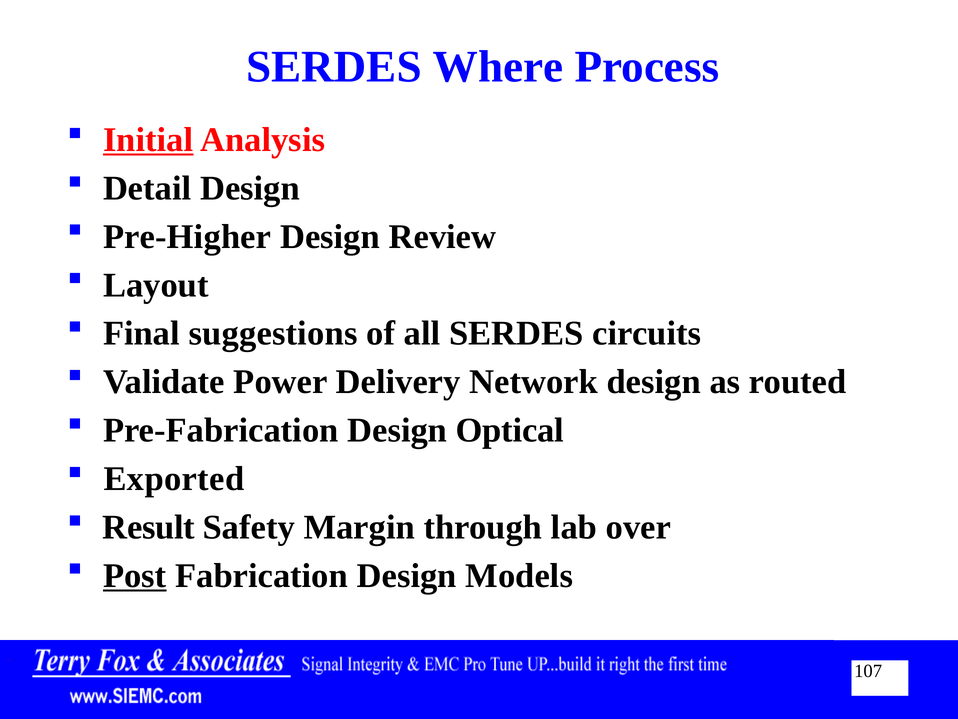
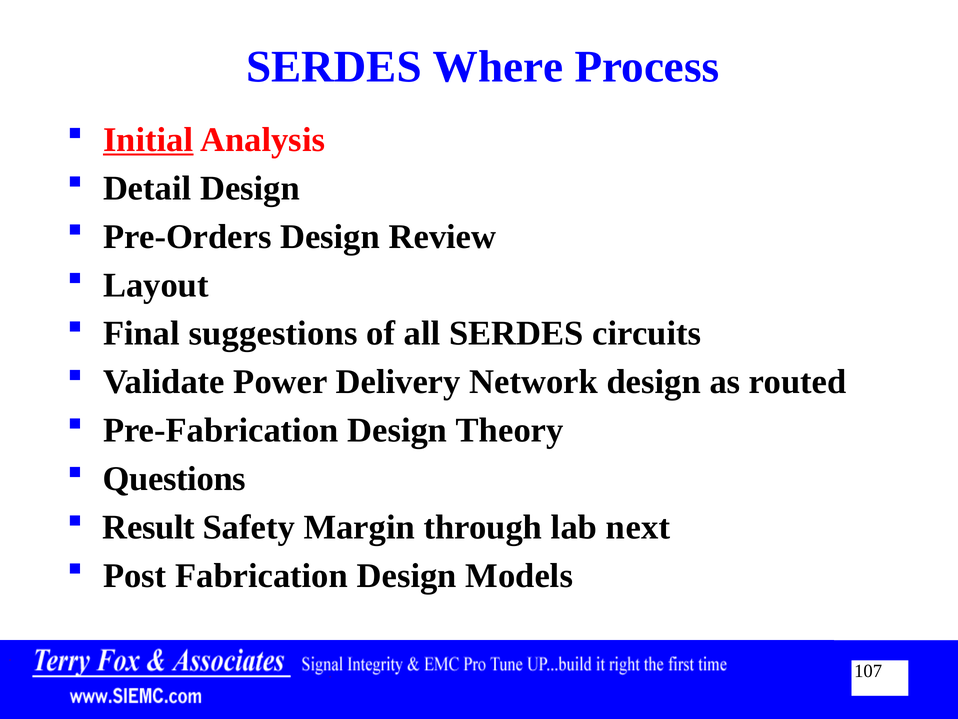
Pre-Higher: Pre-Higher -> Pre-Orders (187, 236)
Optical: Optical -> Theory (510, 430)
Exported: Exported -> Questions (174, 478)
over: over -> next (638, 527)
Post underline: present -> none (135, 575)
